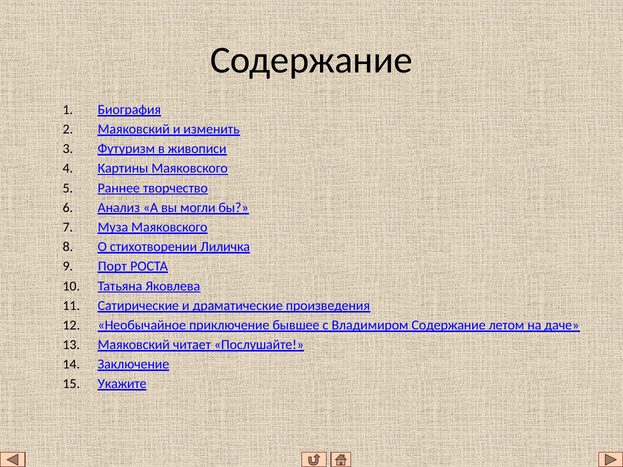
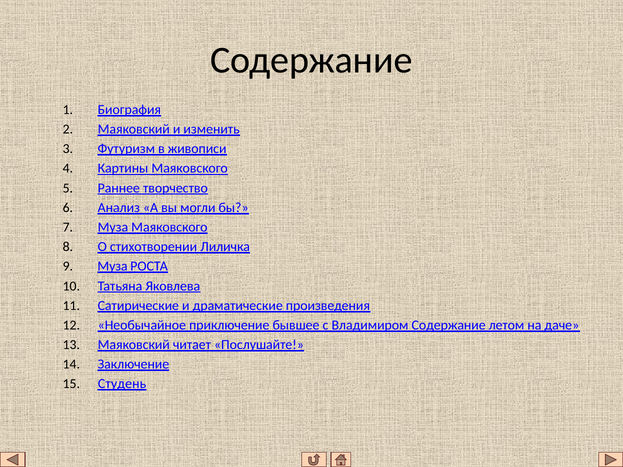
Порт: Порт -> Муза (113, 267)
Укажите: Укажите -> Студень (122, 384)
